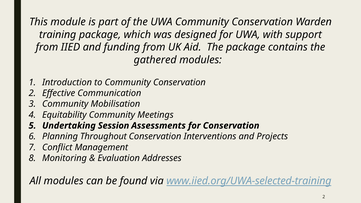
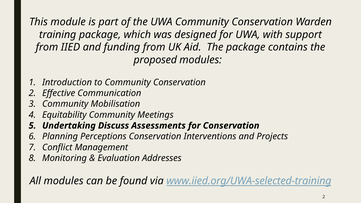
gathered: gathered -> proposed (155, 60)
Session: Session -> Discuss (114, 126)
Throughout: Throughout -> Perceptions (103, 137)
